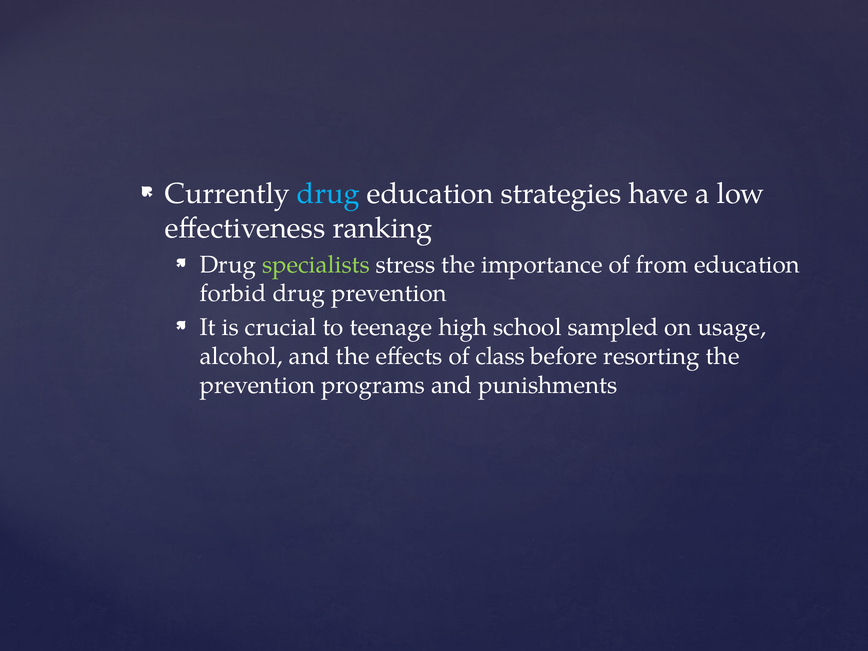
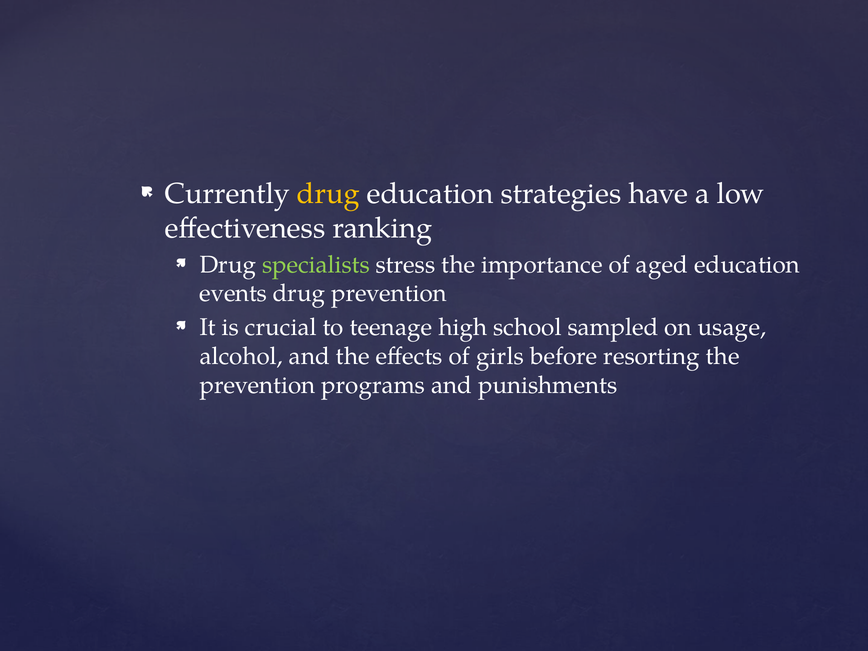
drug colour: light blue -> yellow (328, 194)
from: from -> aged (662, 265)
forbid: forbid -> events (233, 294)
class: class -> girls (500, 356)
